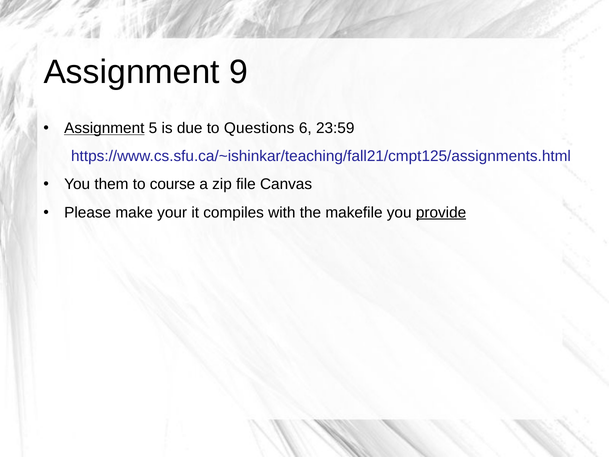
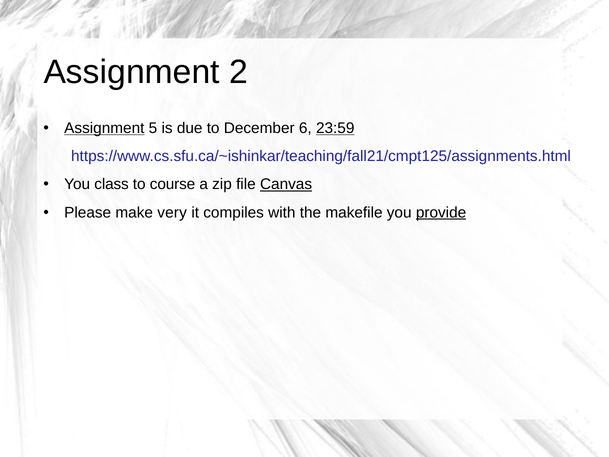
9: 9 -> 2 (239, 72)
Questions: Questions -> December (259, 128)
23:59 underline: none -> present (335, 128)
them: them -> class (112, 184)
Canvas underline: none -> present (286, 184)
your: your -> very (172, 212)
